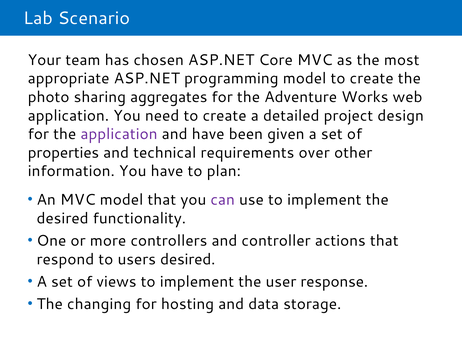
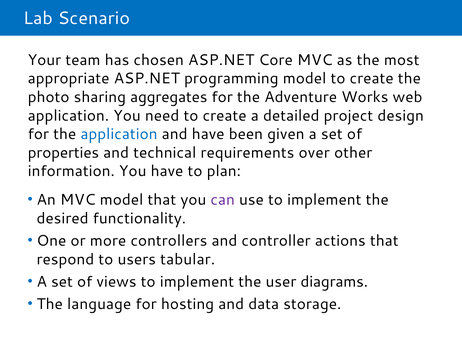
application colour: purple -> blue (119, 134)
users desired: desired -> tabular (188, 259)
response: response -> diagrams (334, 281)
changing: changing -> language (99, 304)
